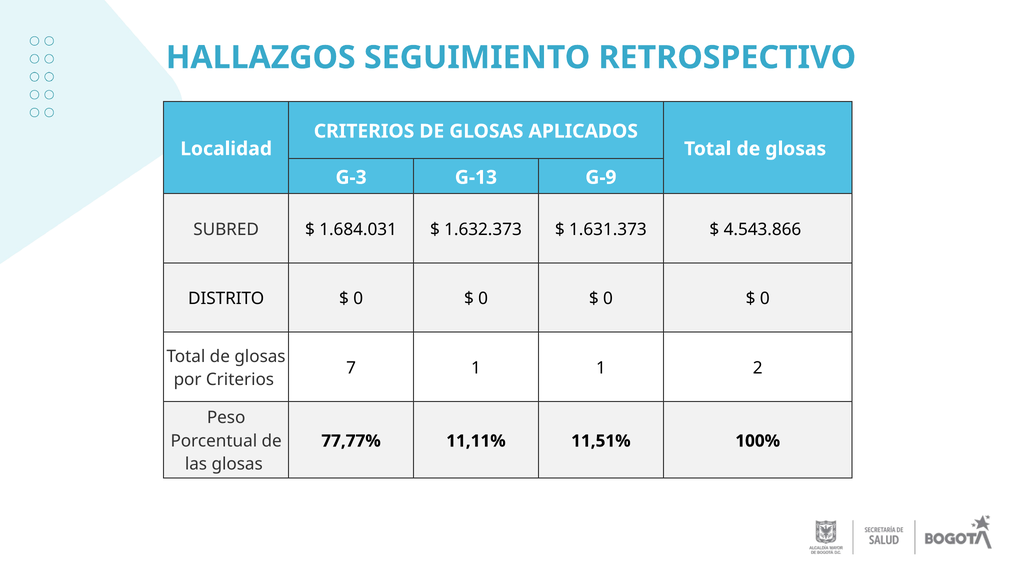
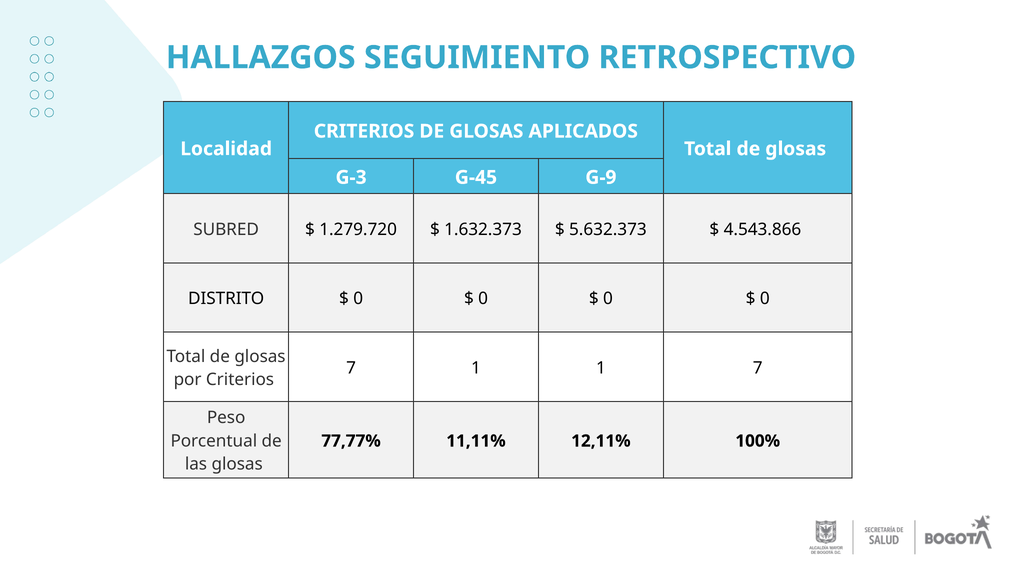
G-13: G-13 -> G-45 (476, 177)
1.684.031: 1.684.031 -> 1.279.720 (358, 229)
1.631.373: 1.631.373 -> 5.632.373 (608, 229)
1 2: 2 -> 7 (758, 368)
11,51%: 11,51% -> 12,11% (601, 441)
